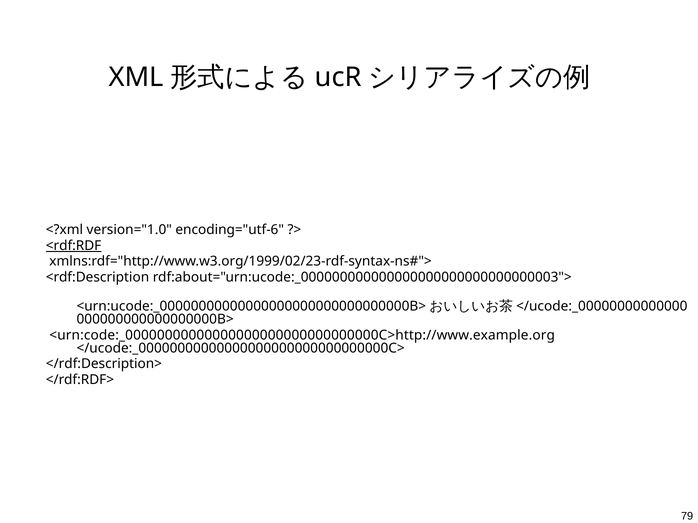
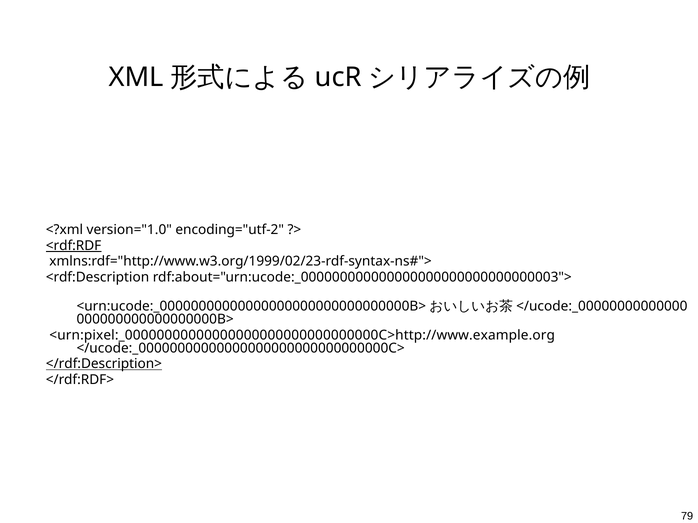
encoding="utf-6: encoding="utf-6 -> encoding="utf-2 (230, 230)
<urn:code:_00000000000000000000000000000000C>http://www.example.org: <urn:code:_00000000000000000000000000000000C>http://www.example.org -> <urn:pixel:_00000000000000000000000000000000C>http://www.example.org (302, 335)
</rdf:Description> underline: none -> present (104, 364)
